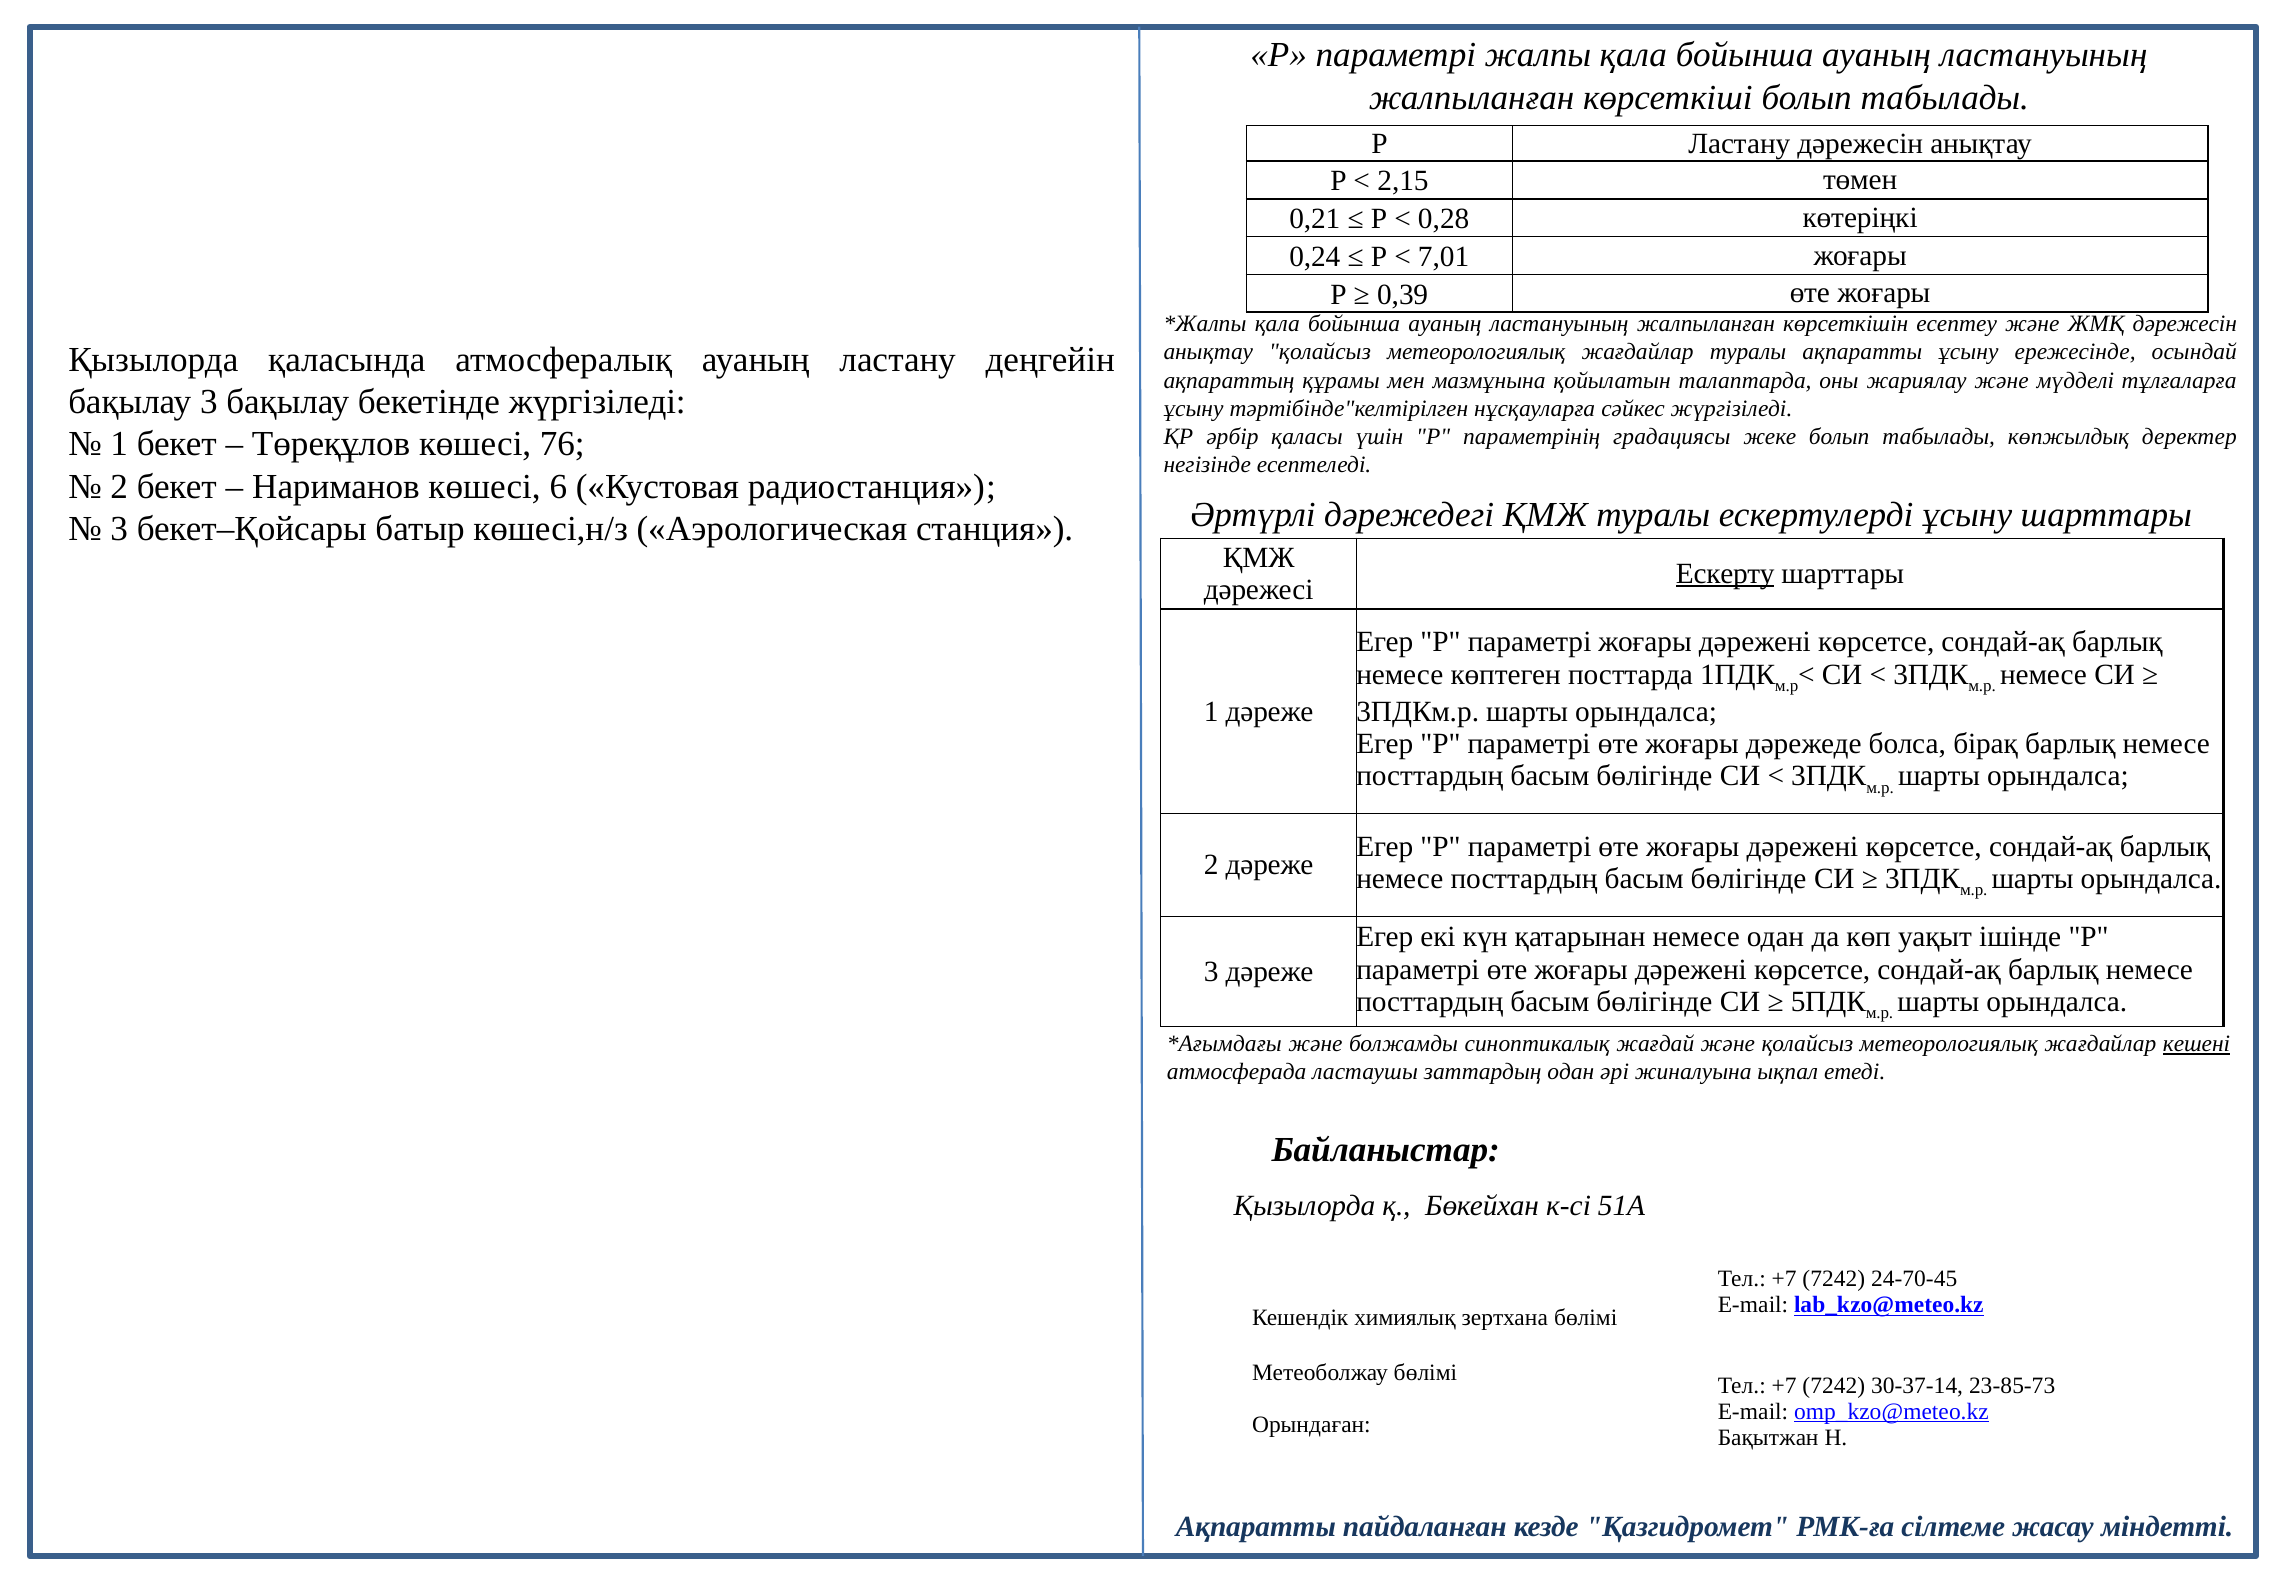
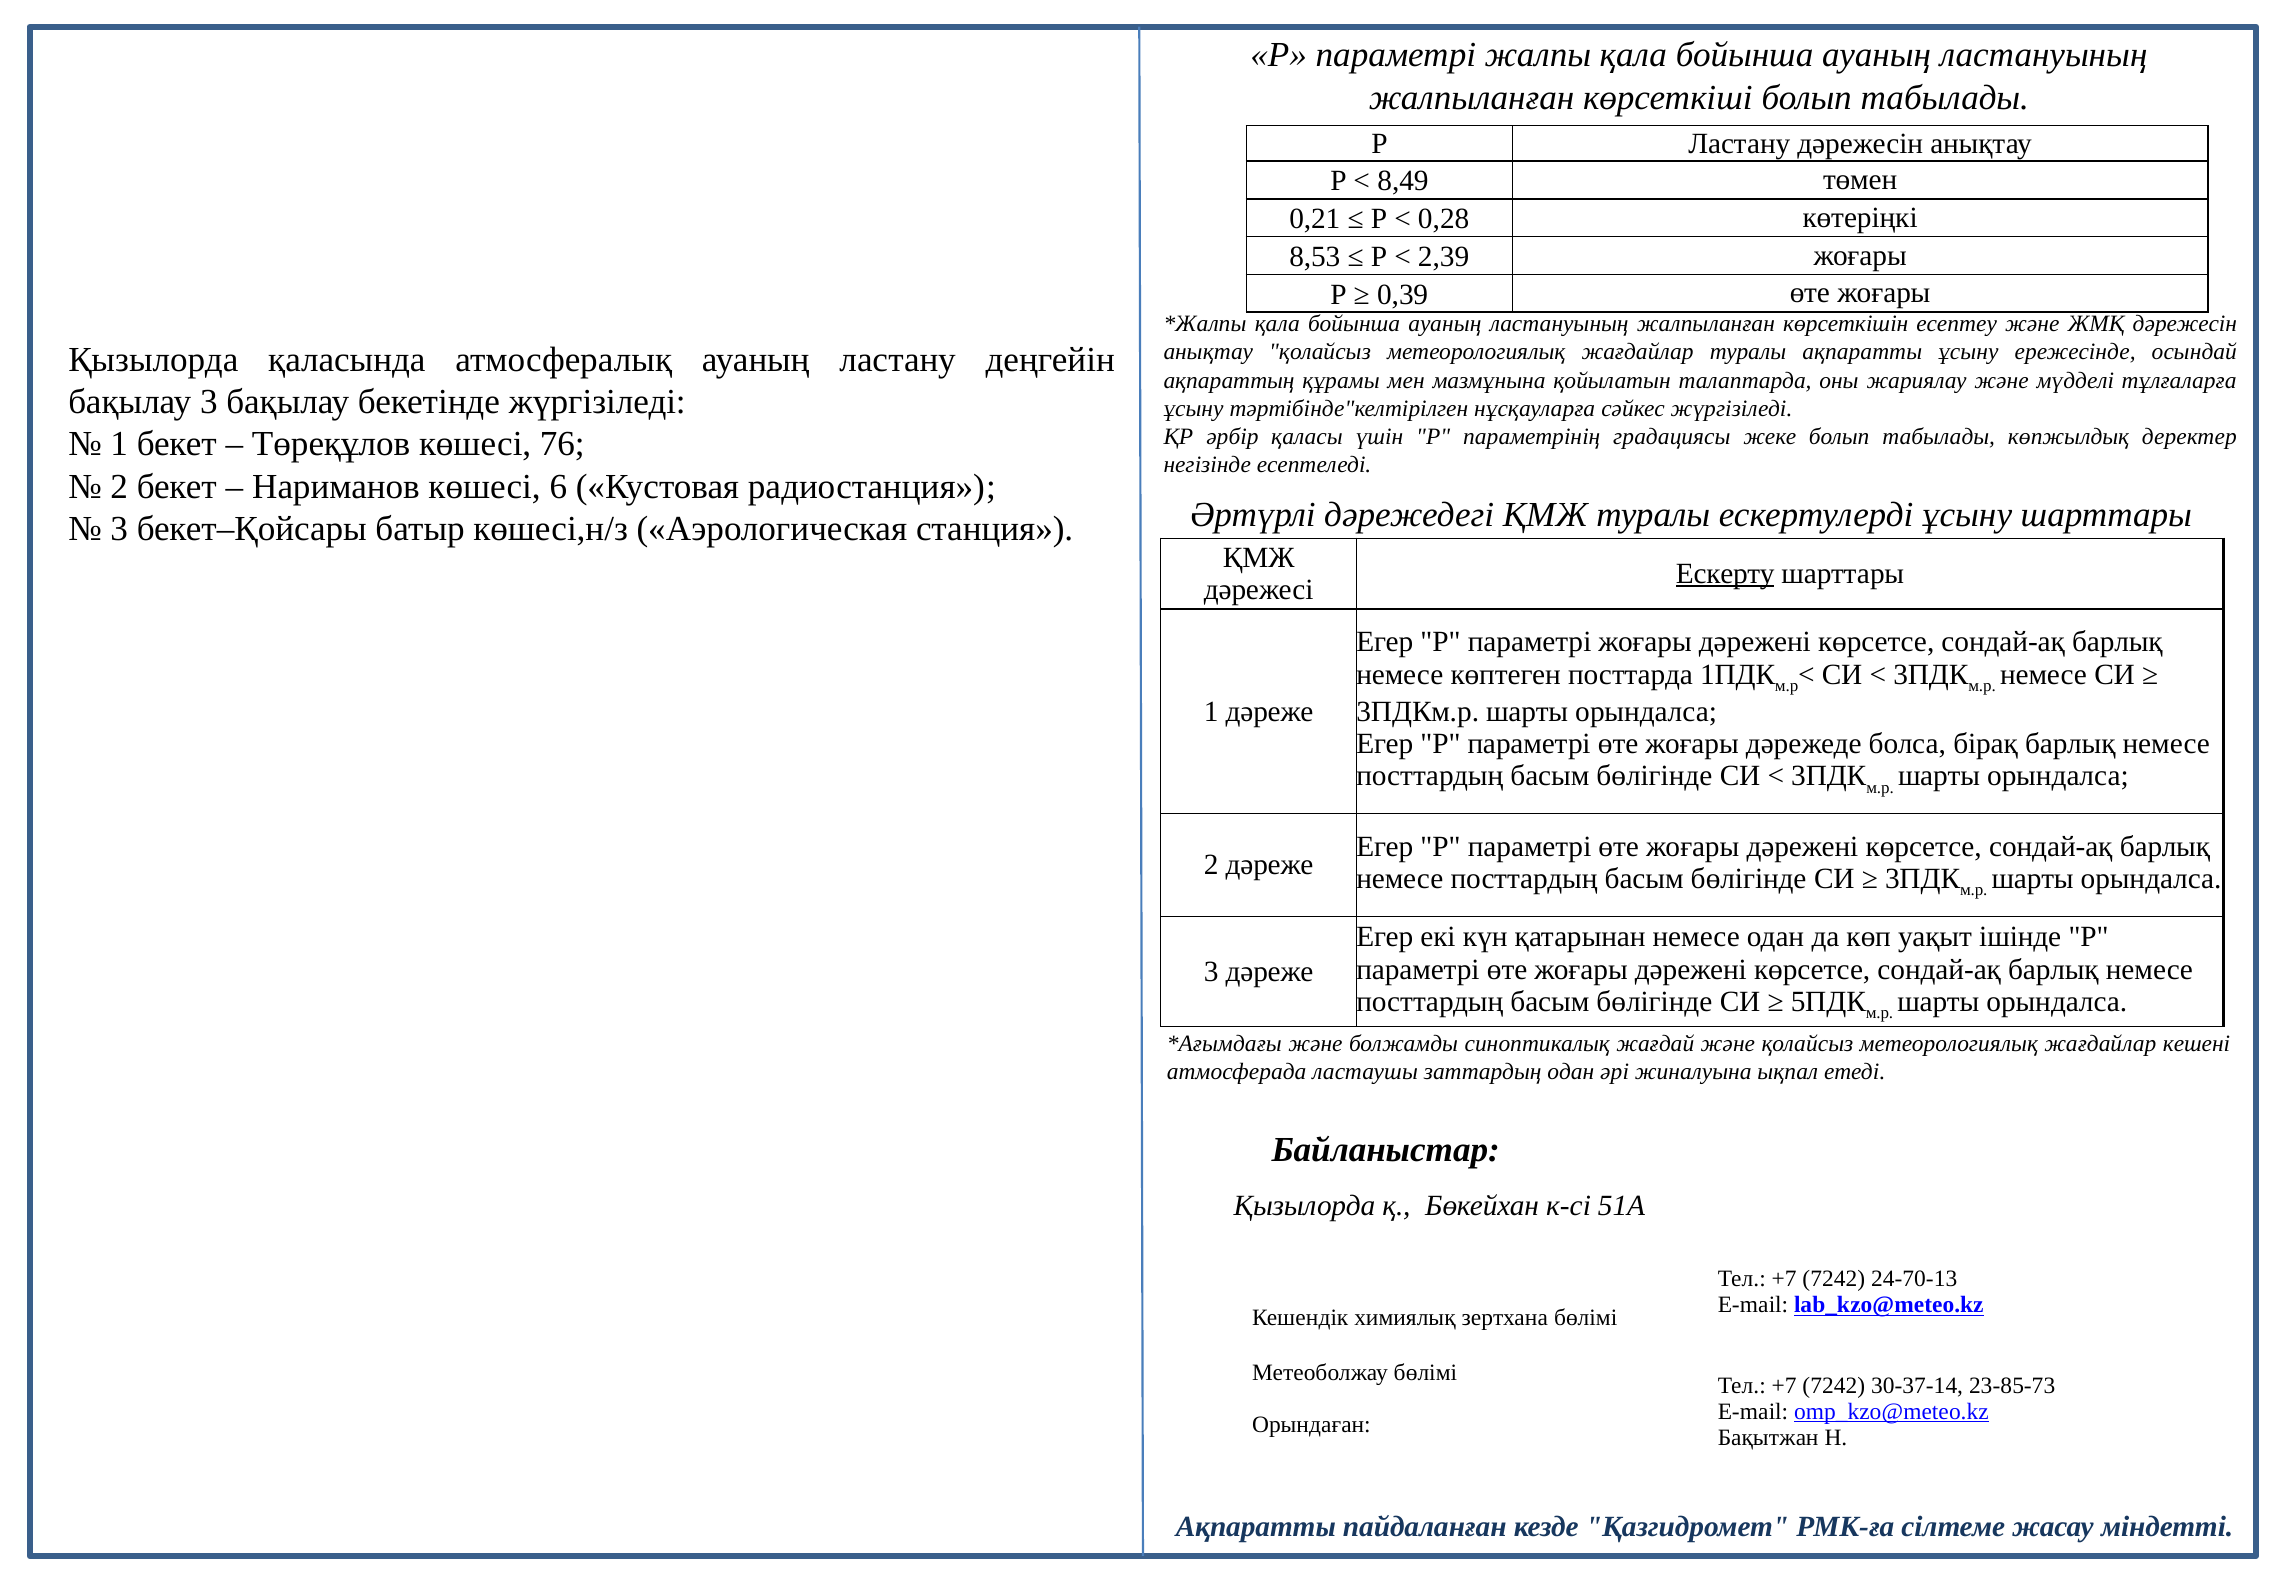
2,15: 2,15 -> 8,49 (1403, 181)
0,24: 0,24 -> 8,53 (1315, 257)
7,01: 7,01 -> 2,39 (1444, 257)
кешені underline: present -> none (2196, 1044)
24-70-45: 24-70-45 -> 24-70-13 (1914, 1279)
